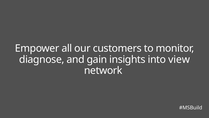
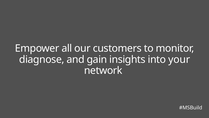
view: view -> your (179, 59)
